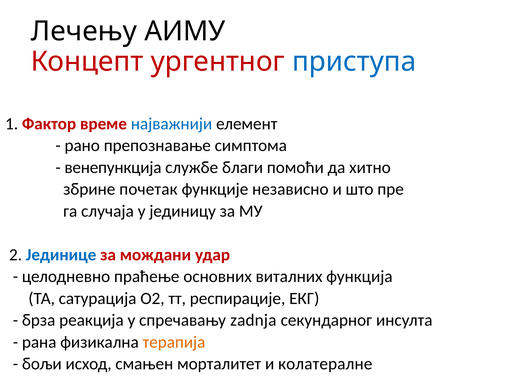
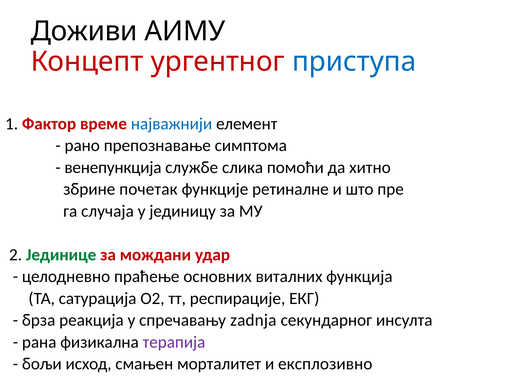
Лечењу: Лечењу -> Доживи (84, 31)
благи: благи -> слика (243, 167)
независно: независно -> ретиналне (290, 189)
Јединице colour: blue -> green (61, 254)
терапија colour: orange -> purple (174, 342)
колатералне: колатералне -> експлозивно (325, 363)
